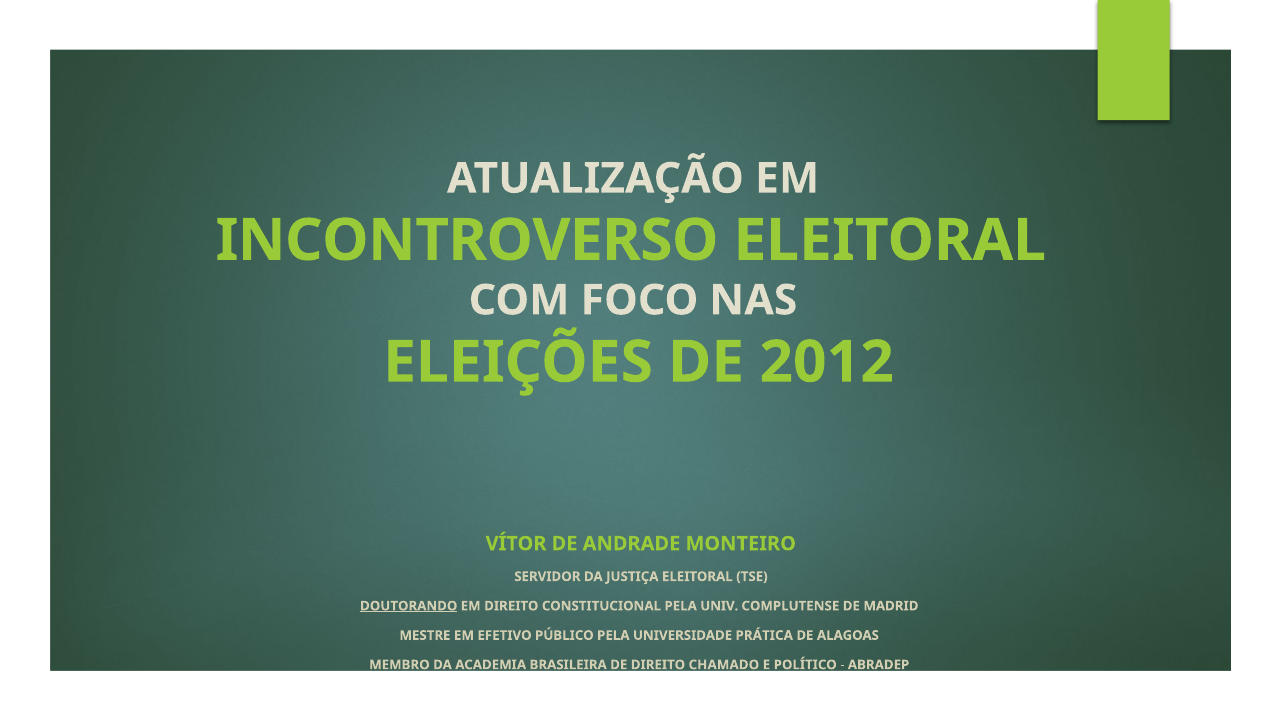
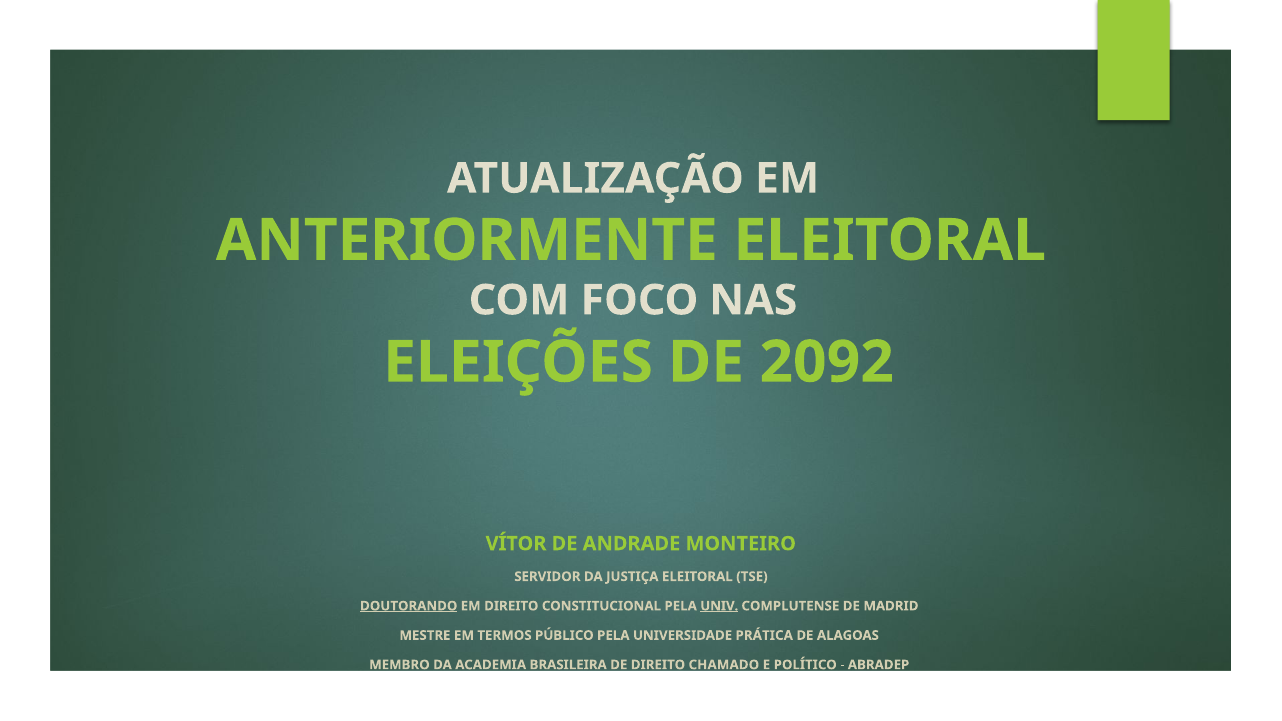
INCONTROVERSO: INCONTROVERSO -> ANTERIORMENTE (467, 241)
2012: 2012 -> 2092 (827, 362)
UNIV underline: none -> present (719, 606)
EFETIVO: EFETIVO -> TERMOS (504, 636)
